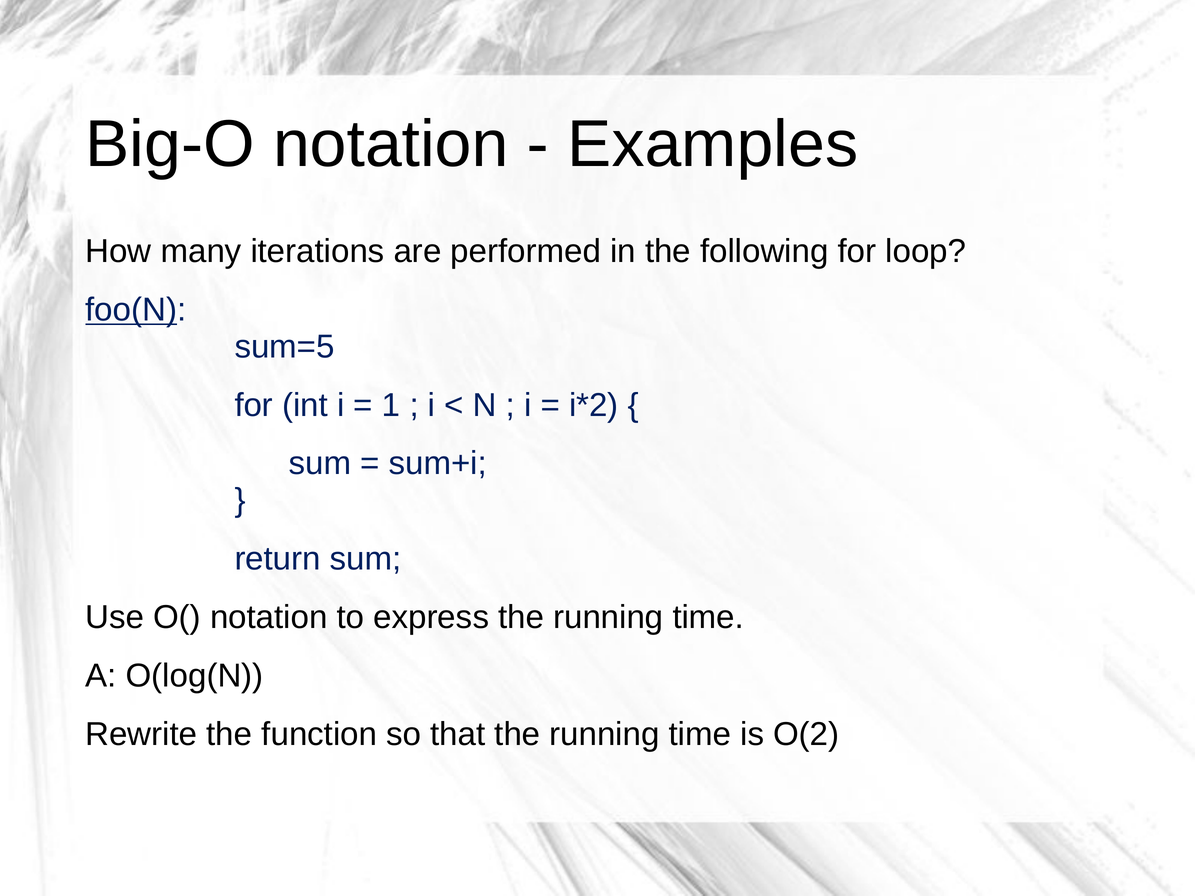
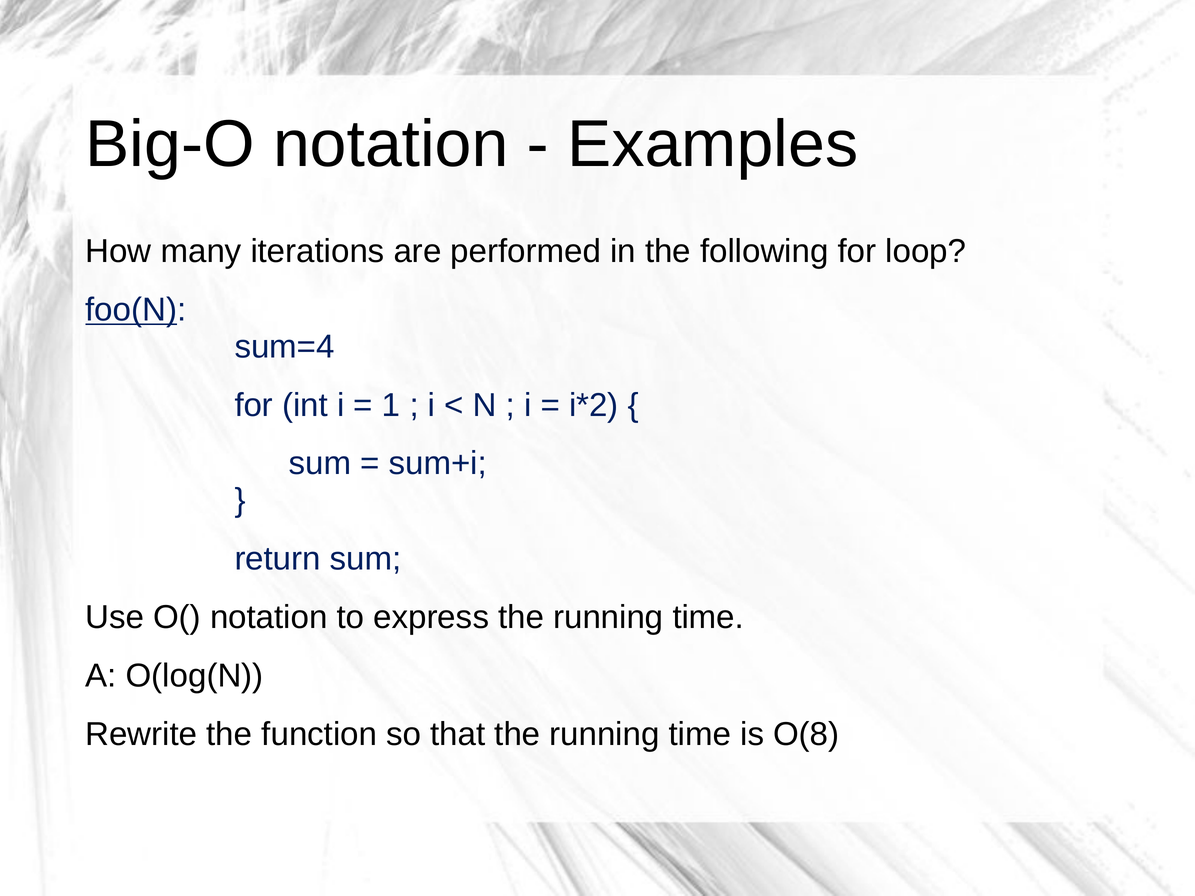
sum=5: sum=5 -> sum=4 (285, 347)
O(2: O(2 -> O(8 (806, 734)
